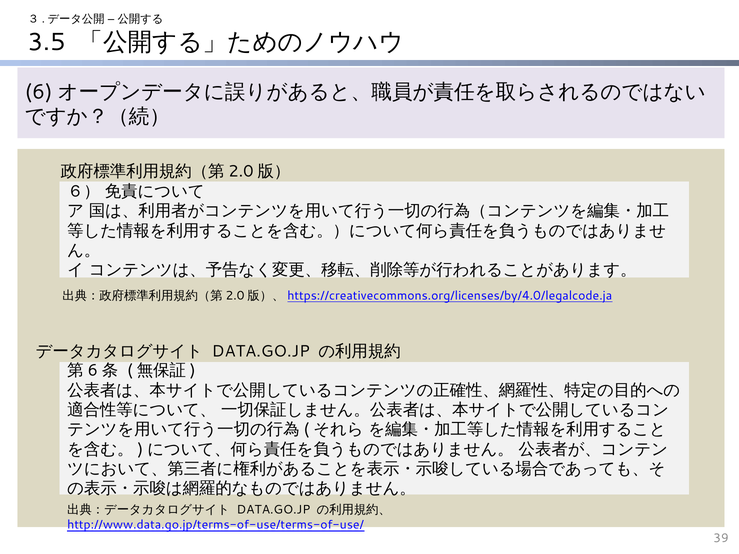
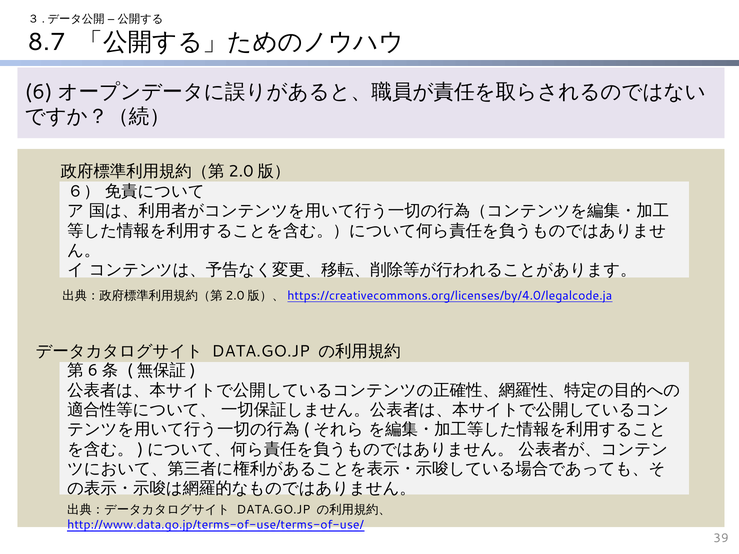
3.5: 3.5 -> 8.7 (47, 42)
